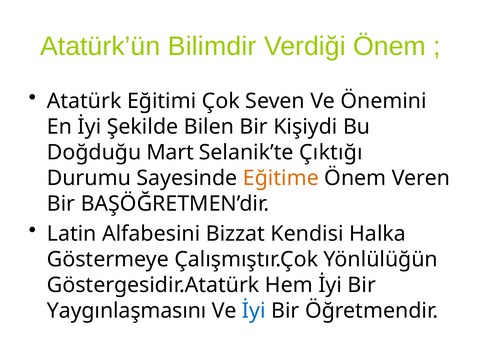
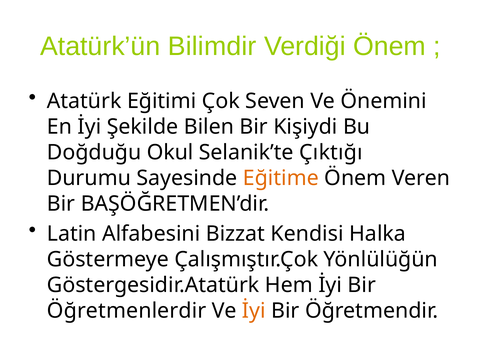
Mart: Mart -> Okul (170, 152)
Yaygınlaşmasını: Yaygınlaşmasını -> Öğretmenlerdir (127, 310)
İyi colour: blue -> orange (254, 310)
